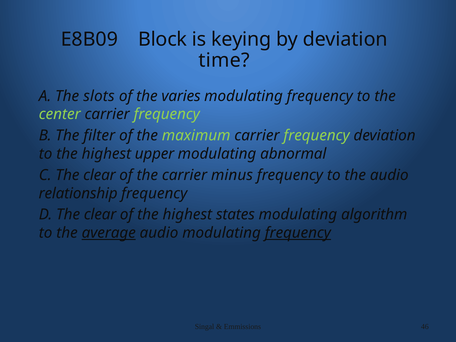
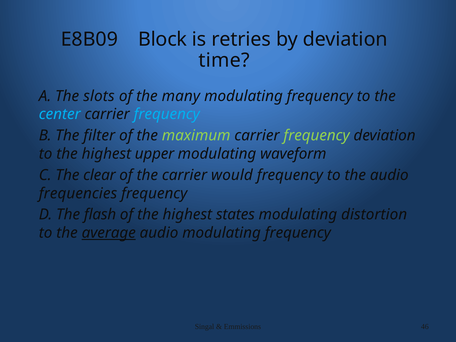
keying: keying -> retries (241, 39)
varies: varies -> many (181, 96)
center colour: light green -> light blue (60, 114)
frequency colour: light green -> light blue (167, 114)
abnormal: abnormal -> waveform (293, 154)
minus: minus -> would (232, 175)
relationship: relationship -> frequencies (78, 193)
D The clear: clear -> flash (100, 215)
algorithm: algorithm -> distortion (374, 215)
frequency underline: present -> none (298, 233)
